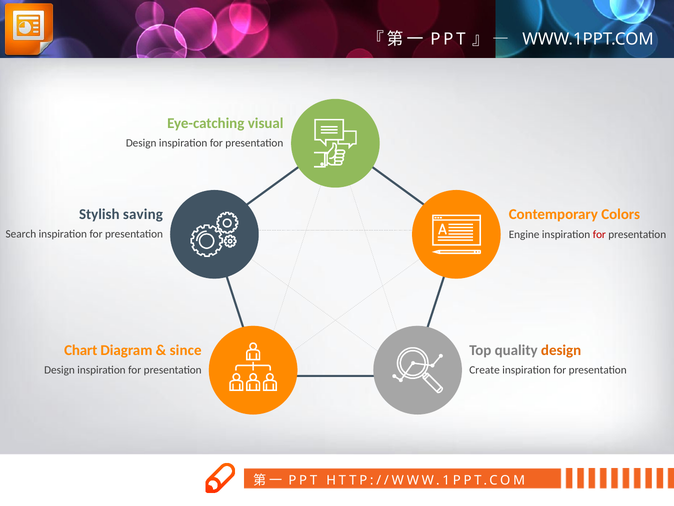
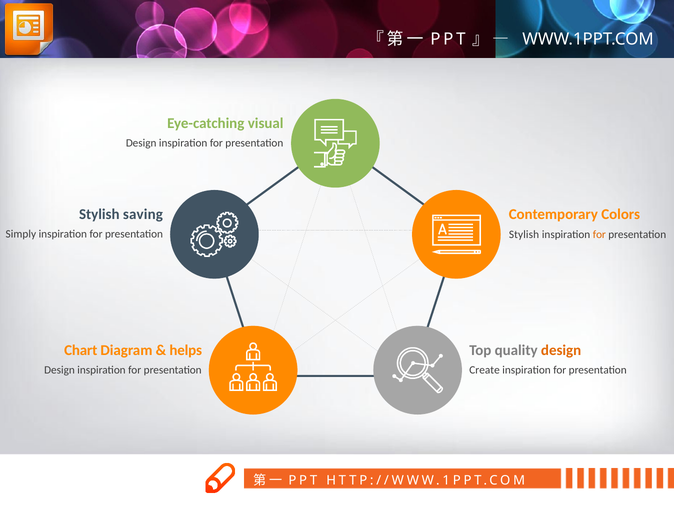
Search: Search -> Simply (21, 234)
Engine: Engine -> Stylish (524, 234)
for colour: red -> orange (599, 234)
since: since -> helps (186, 350)
